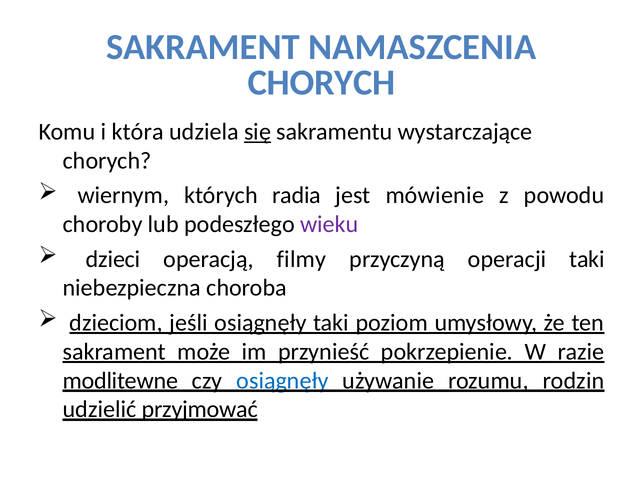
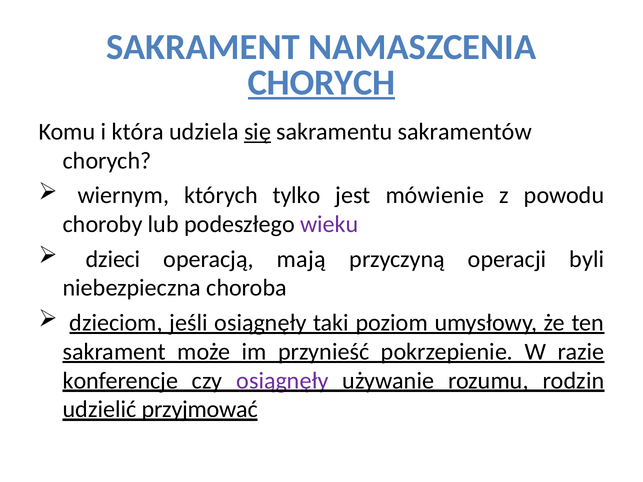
CHORYCH underline: none -> present (322, 83)
wystarczające: wystarczające -> sakramentów (465, 132)
radia: radia -> tylko (297, 196)
filmy: filmy -> mają (301, 259)
operacji taki: taki -> byli (587, 259)
modlitewne: modlitewne -> konferencje (120, 381)
osiągnęły colour: blue -> purple (282, 381)
